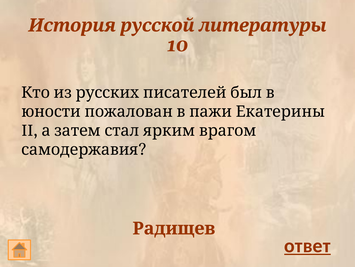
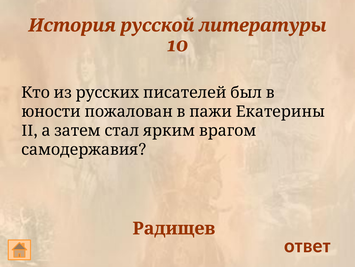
ответ underline: present -> none (307, 245)
